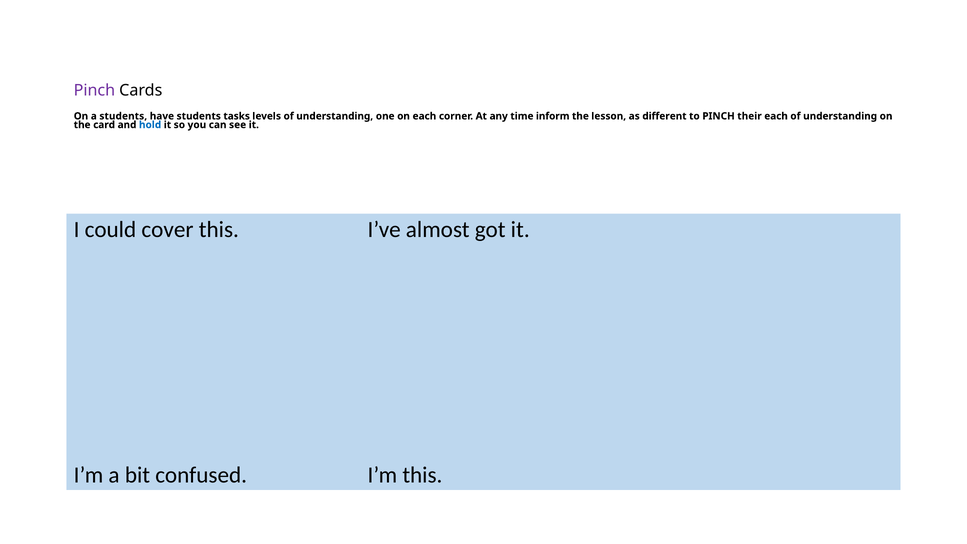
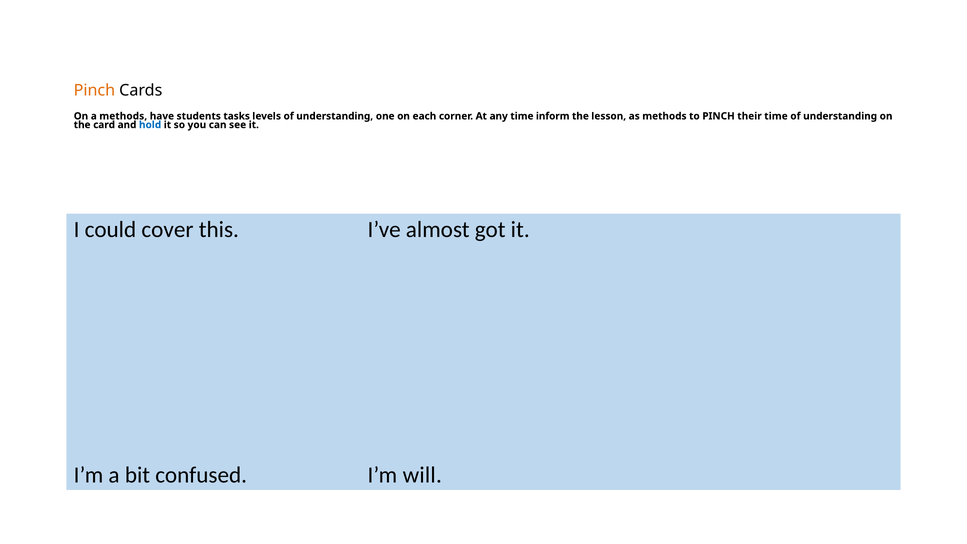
Pinch colour: purple -> orange (94, 90)
a students: students -> methods (123, 116)
as different: different -> methods (664, 116)
their each: each -> time (776, 116)
I’m this: this -> will (422, 475)
